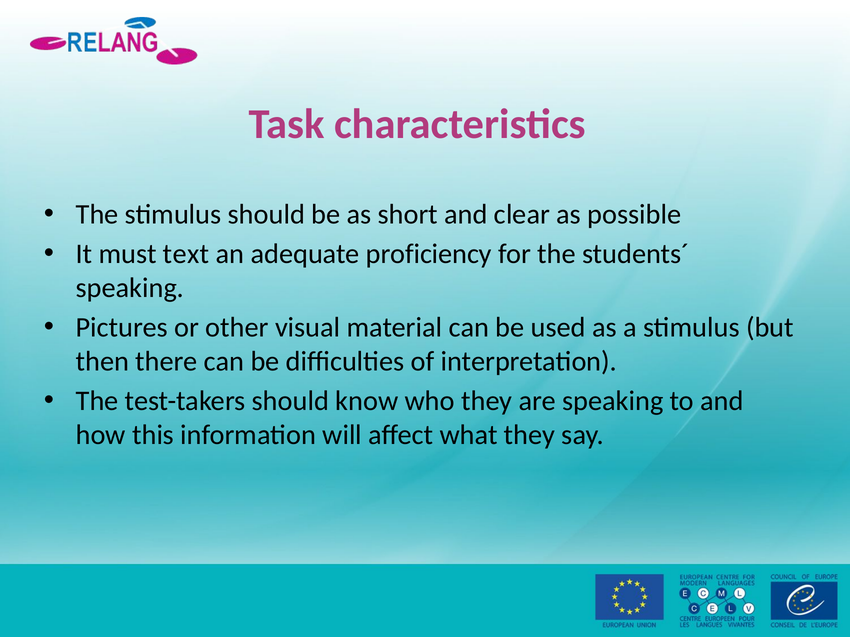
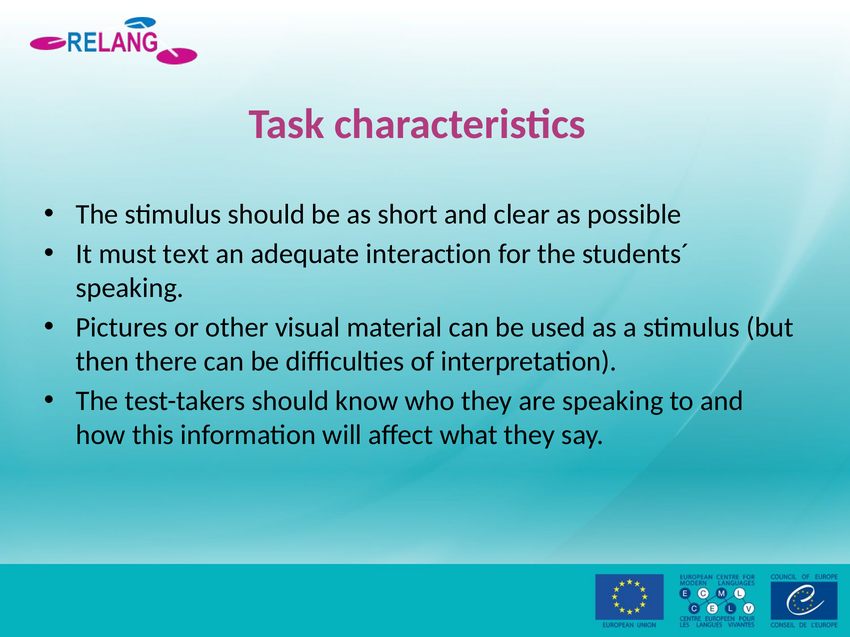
proficiency: proficiency -> interaction (429, 254)
